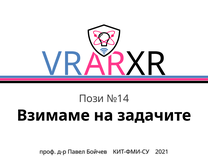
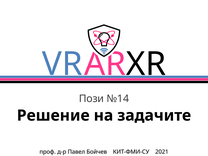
Взимаме: Взимаме -> Решение (53, 115)
